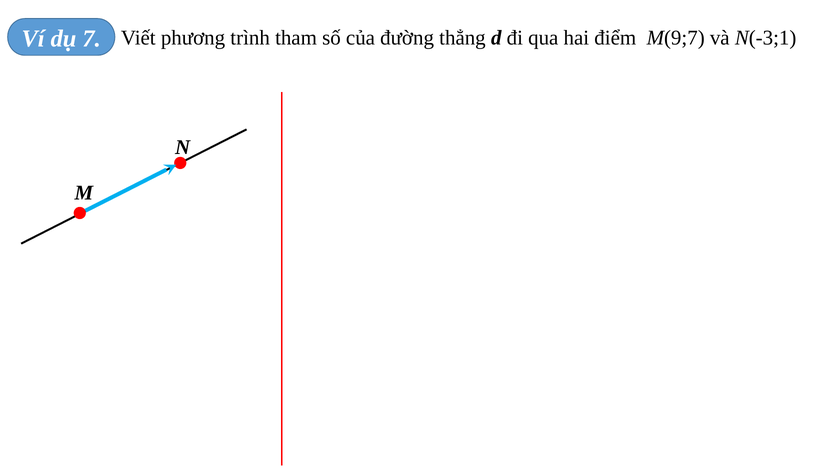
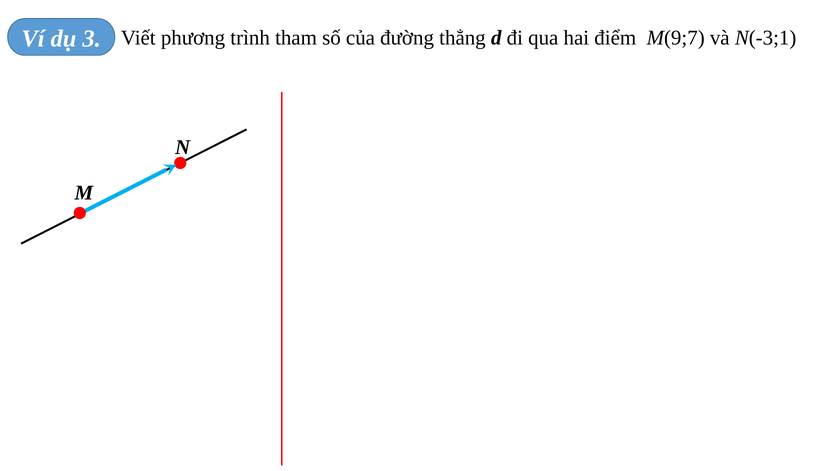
7: 7 -> 3 (92, 39)
